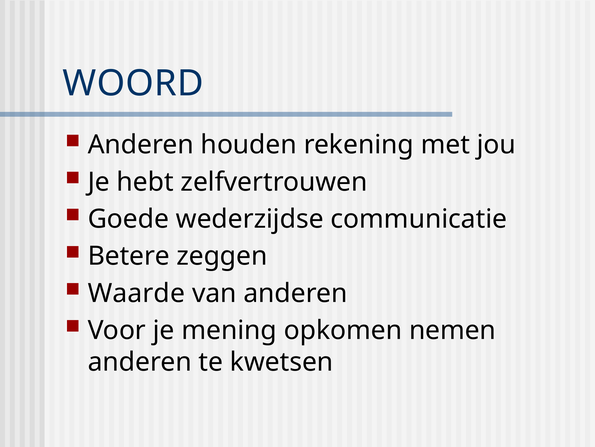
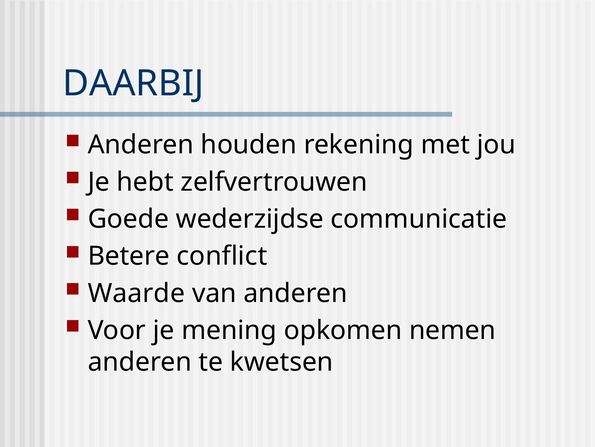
WOORD: WOORD -> DAARBIJ (133, 83)
zeggen: zeggen -> conflict (222, 256)
